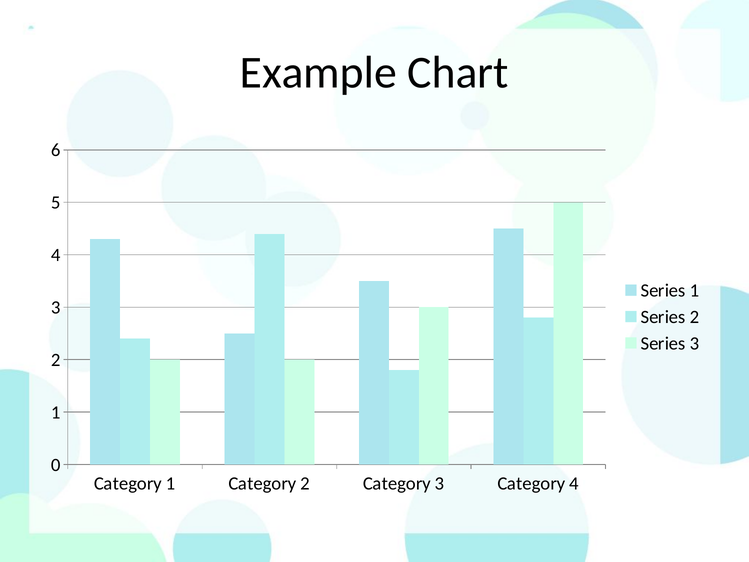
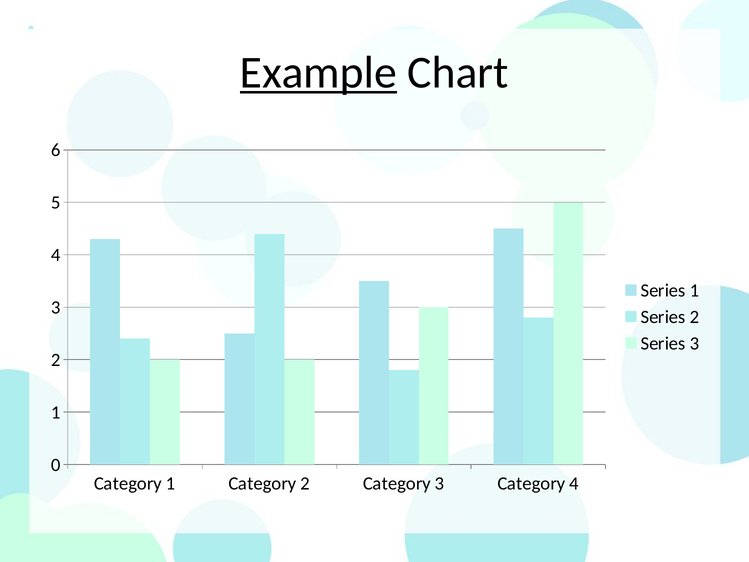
Example underline: none -> present (318, 73)
